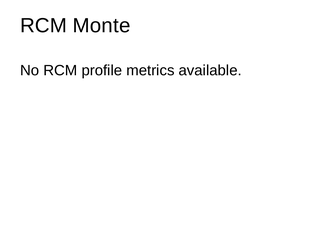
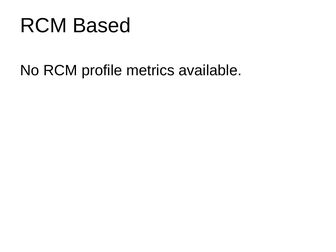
Monte: Monte -> Based (102, 26)
